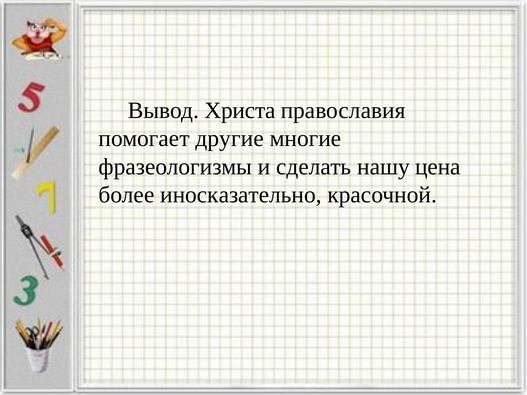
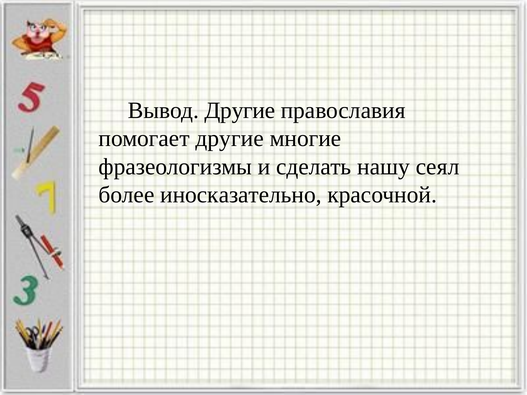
Вывод Христа: Христа -> Другие (240, 111)
цена: цена -> сеял (438, 167)
